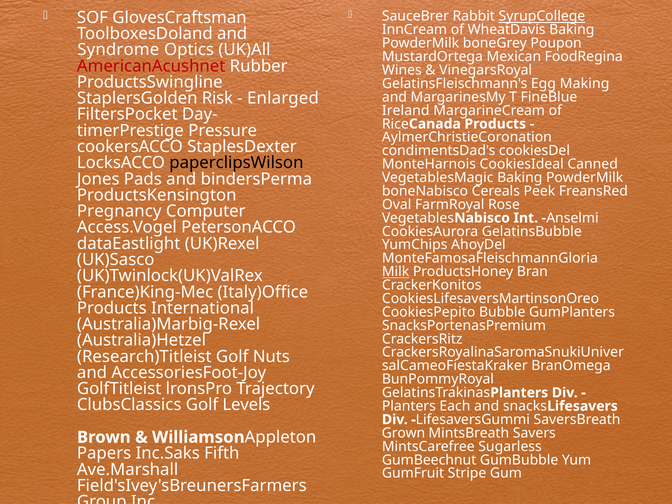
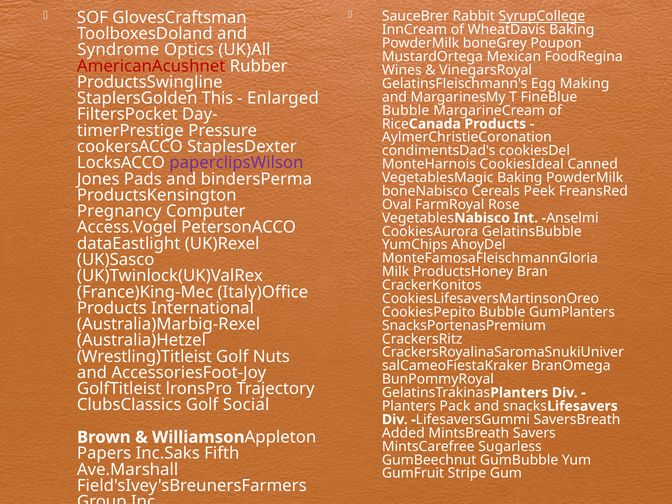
Risk: Risk -> This (217, 98)
Ireland: Ireland -> Bubble (406, 110)
paperclipsWilson colour: black -> purple (236, 163)
Milk underline: present -> none (396, 272)
Research)Titleist: Research)Titleist -> Wrestling)Titleist (144, 357)
Levels: Levels -> Social (246, 405)
Each: Each -> Pack (455, 406)
Grown: Grown -> Added (403, 433)
